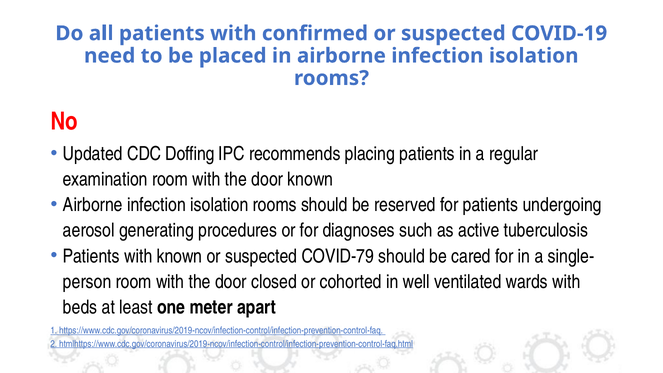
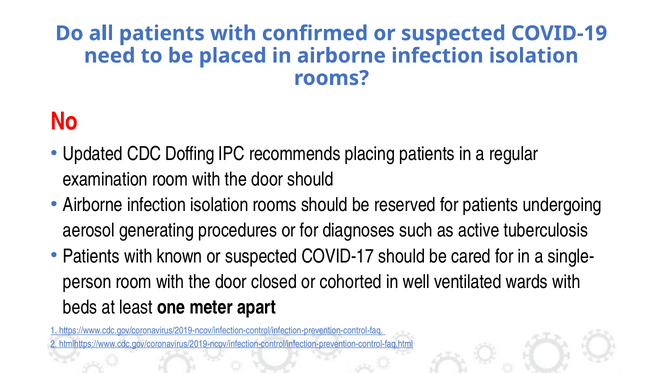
door known: known -> should (310, 180)
COVID-79: COVID-79 -> COVID-17 (338, 256)
